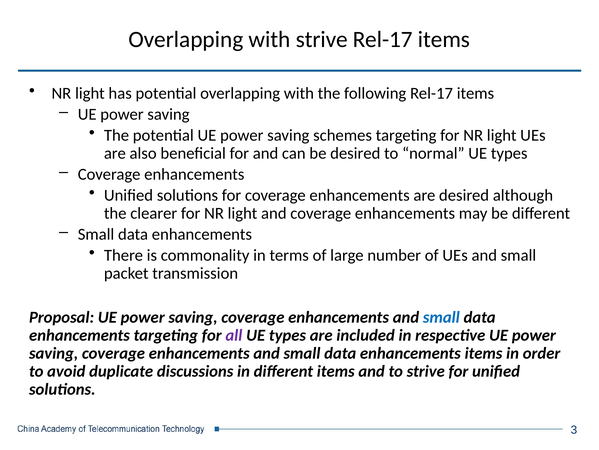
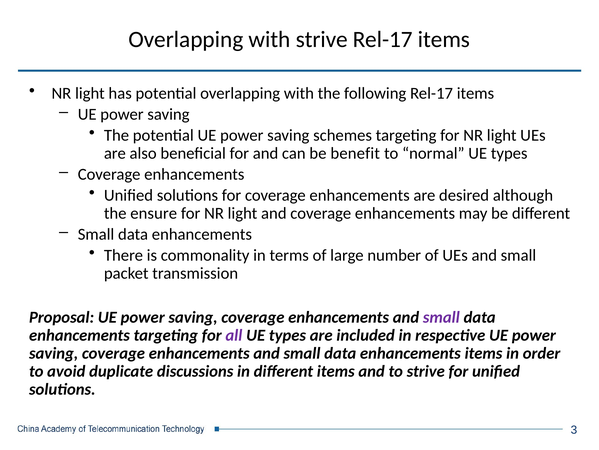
be desired: desired -> benefit (355, 153)
clearer: clearer -> ensure (154, 213)
small colour: blue -> purple (441, 317)
